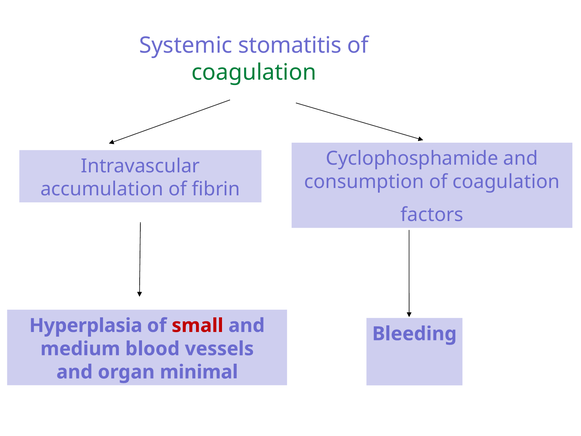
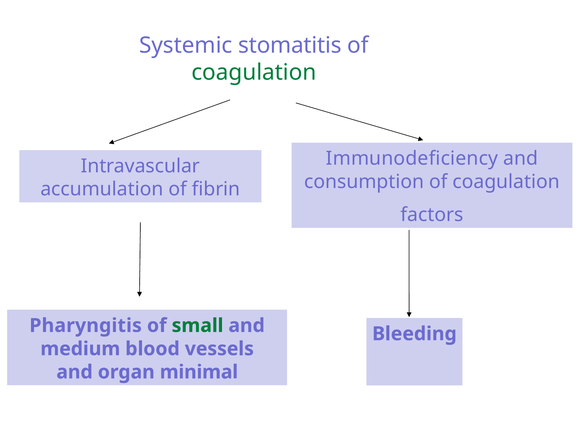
Cyclophosphamide: Cyclophosphamide -> Immunodeficiency (412, 158)
Hyperplasia: Hyperplasia -> Pharyngitis (86, 325)
small colour: red -> green (198, 325)
